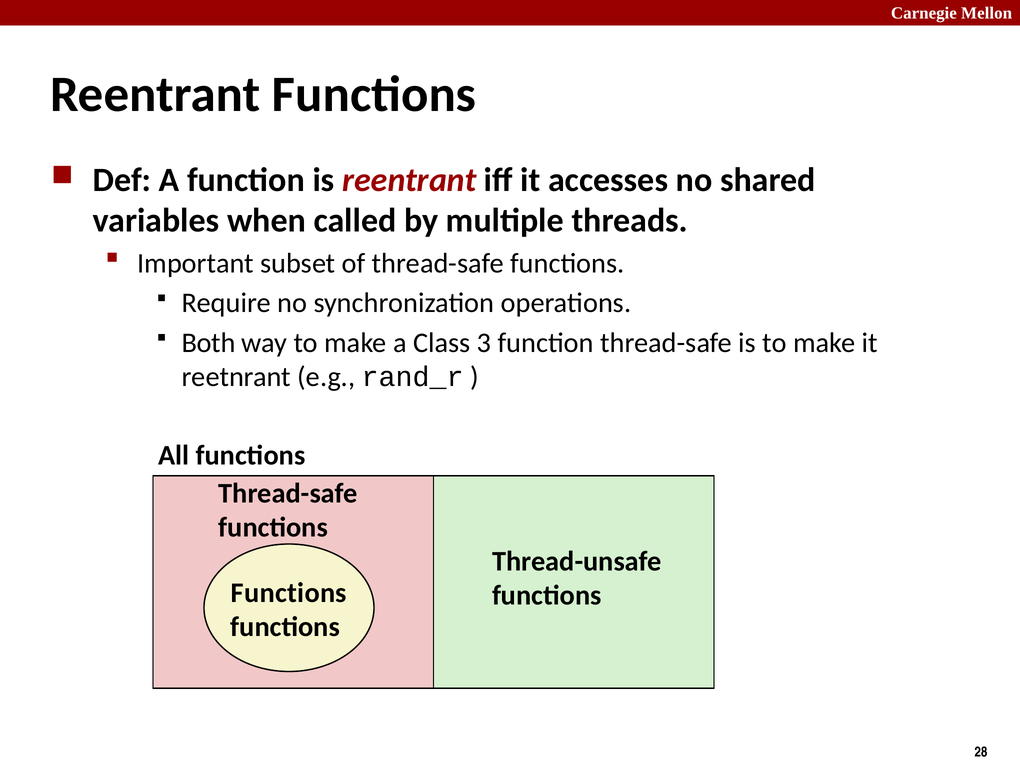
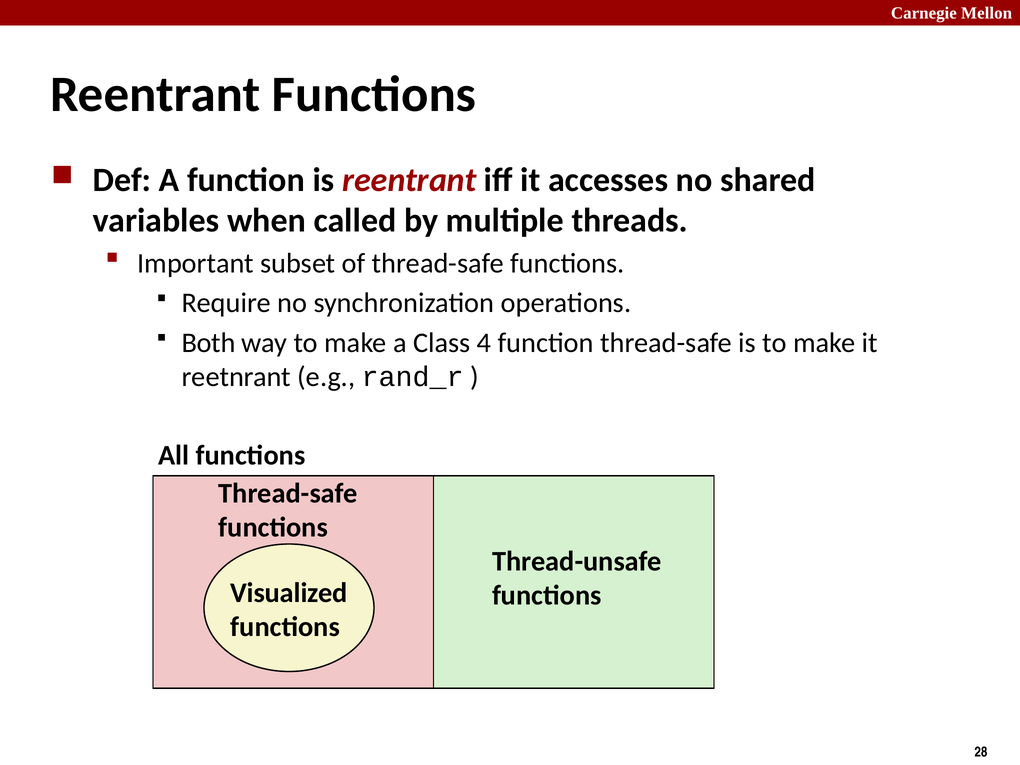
3: 3 -> 4 (484, 343)
Functions: Functions -> Visualized (289, 593)
